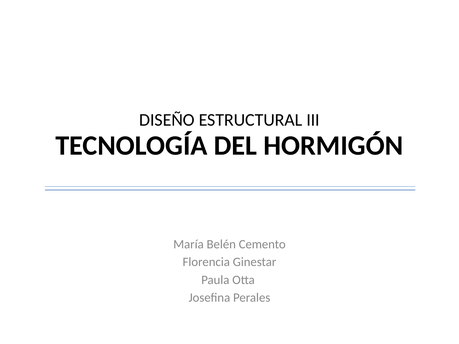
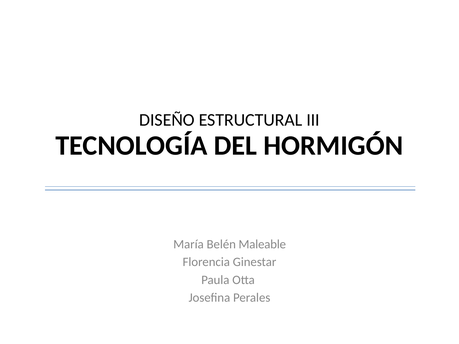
Cemento: Cemento -> Maleable (262, 244)
